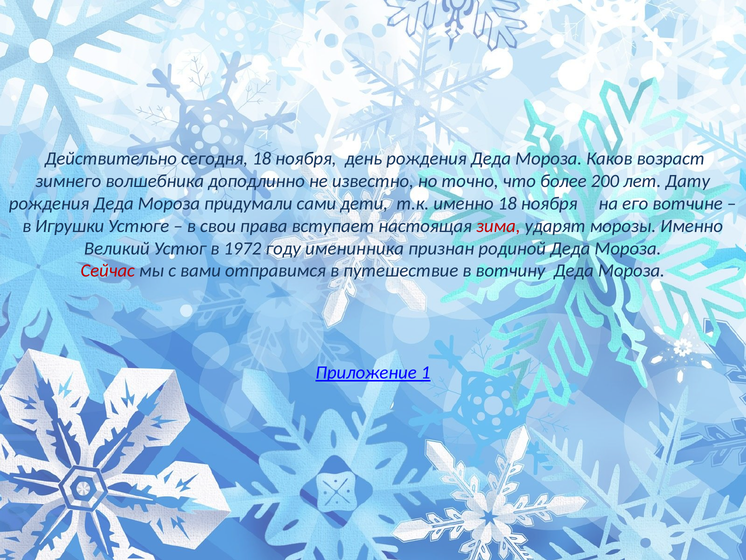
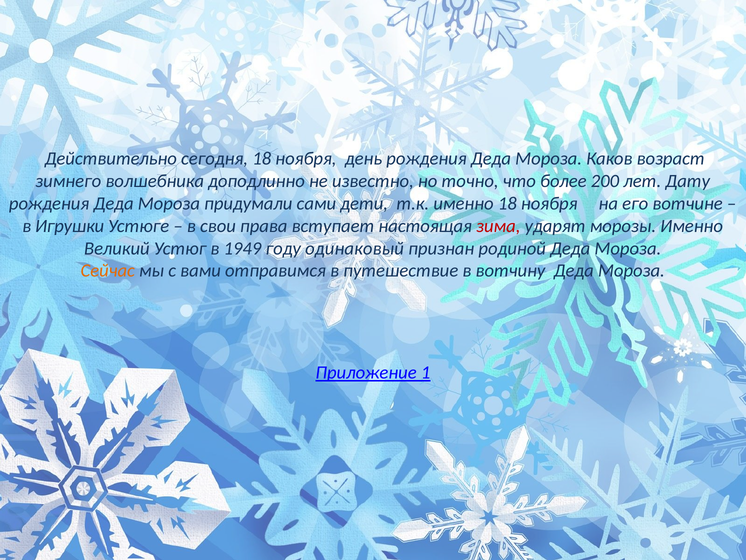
1972: 1972 -> 1949 (242, 248)
именинника: именинника -> одинаковый (355, 248)
Сейчас colour: red -> orange (108, 271)
